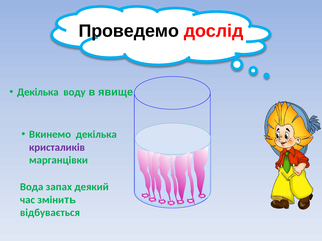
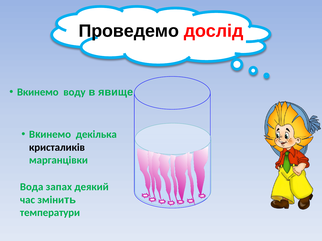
Декілька: Декілька -> Вкинемо (38, 92)
кристаликів colour: purple -> black (57, 148)
відбувається: відбувається -> температури (50, 213)
